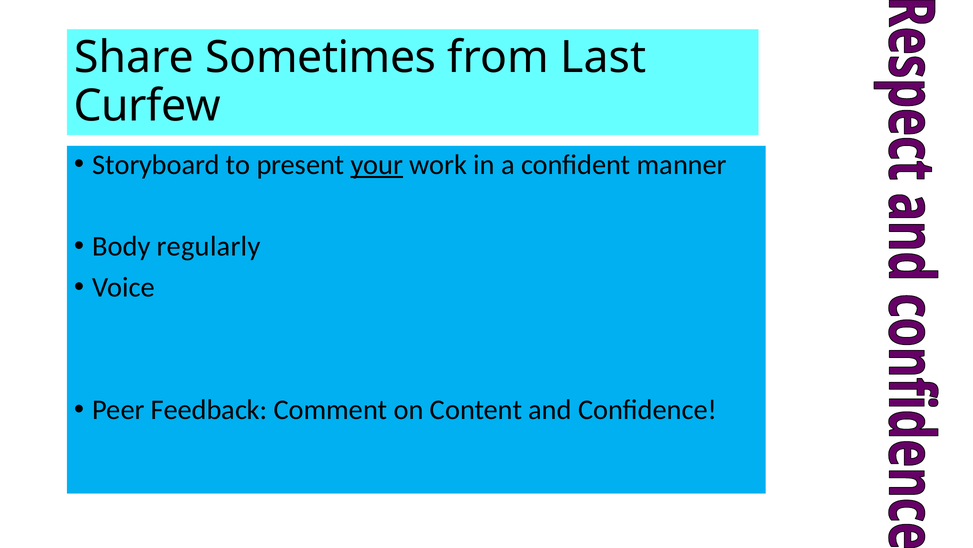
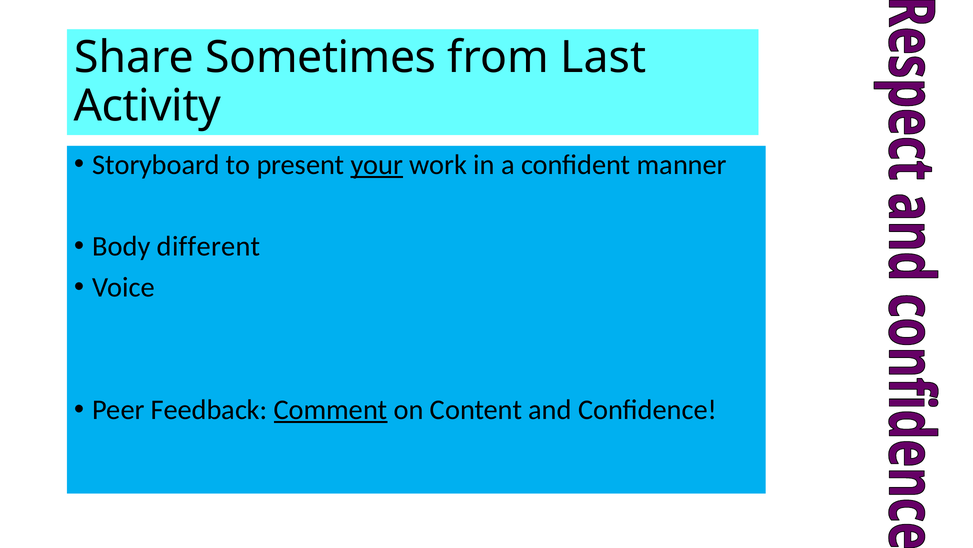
Curfew: Curfew -> Activity (147, 106)
regularly: regularly -> different (209, 246)
Comment underline: none -> present (331, 409)
